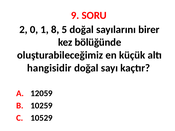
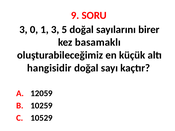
2: 2 -> 3 (23, 30)
1 8: 8 -> 3 (55, 30)
bölüğünde: bölüğünde -> basamaklı (98, 42)
